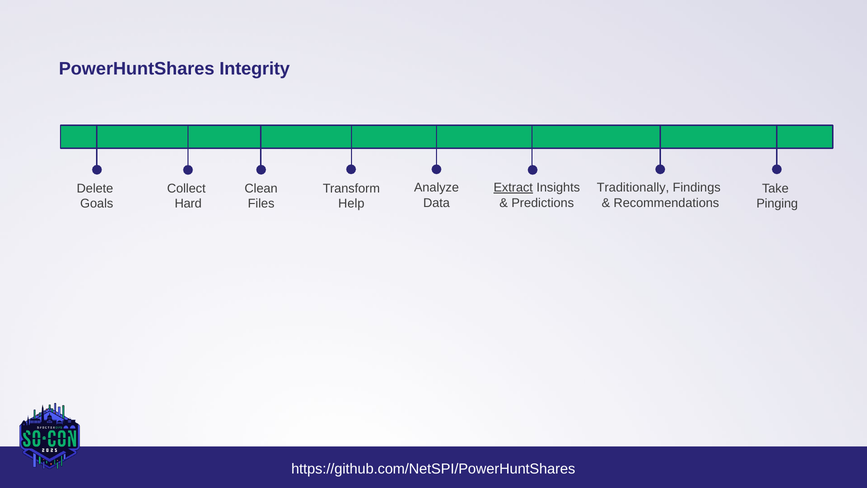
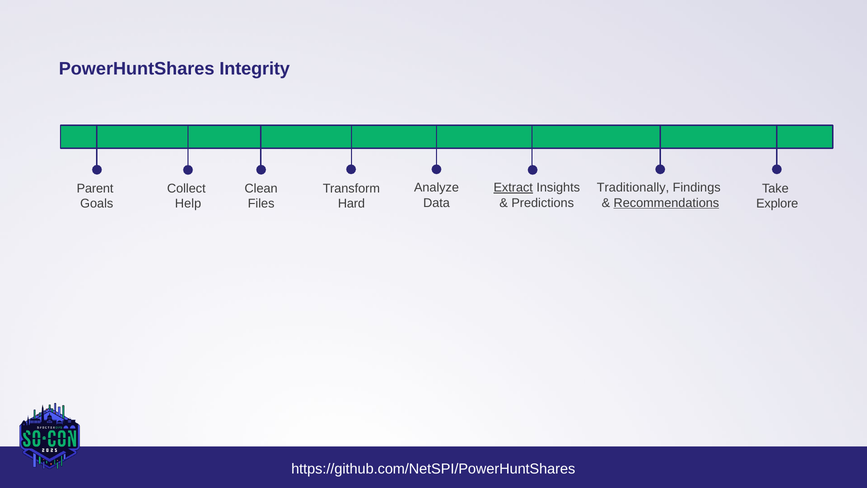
Delete: Delete -> Parent (95, 188)
Recommendations underline: none -> present (666, 203)
Pinging: Pinging -> Explore (777, 203)
Hard: Hard -> Help (188, 203)
Help: Help -> Hard (351, 204)
